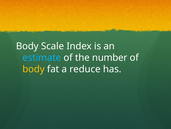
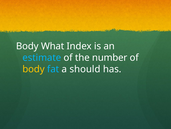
Scale: Scale -> What (53, 46)
fat colour: white -> light blue (53, 69)
reduce: reduce -> should (85, 69)
